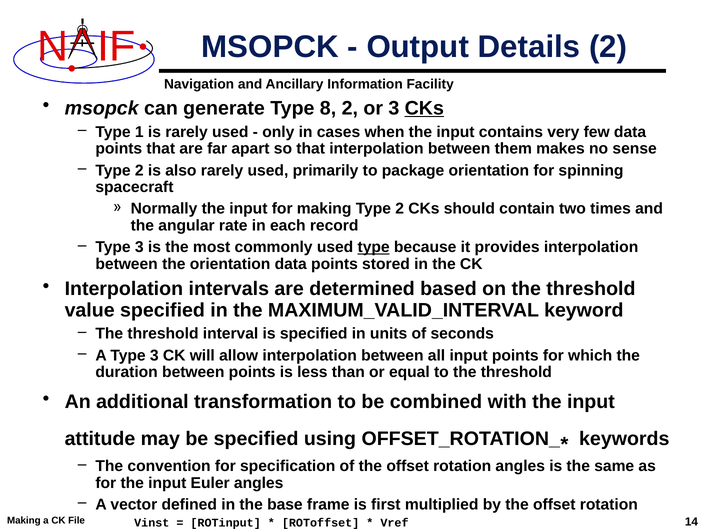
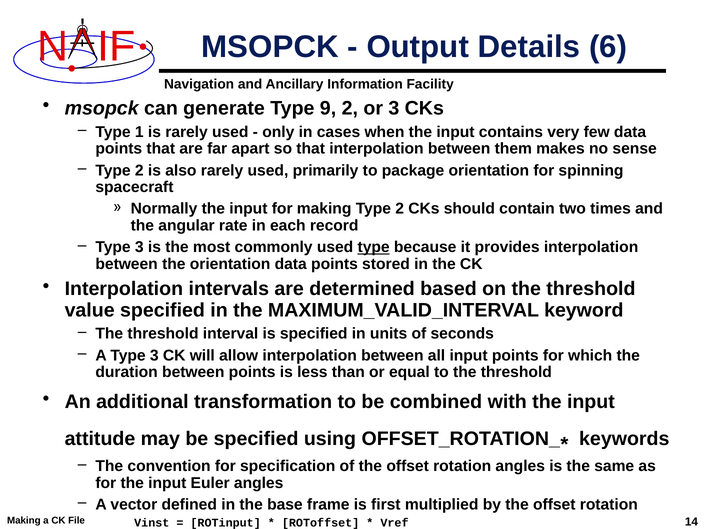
Details 2: 2 -> 6 (608, 47)
8: 8 -> 9 (328, 108)
CKs underline: present -> none (424, 108)
